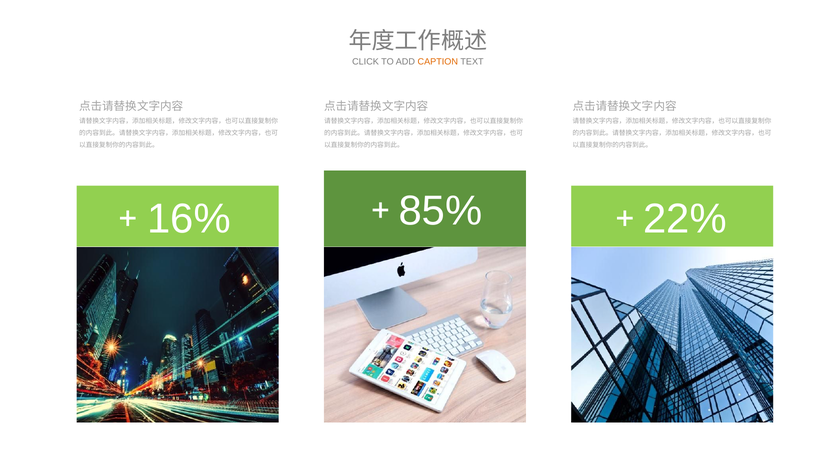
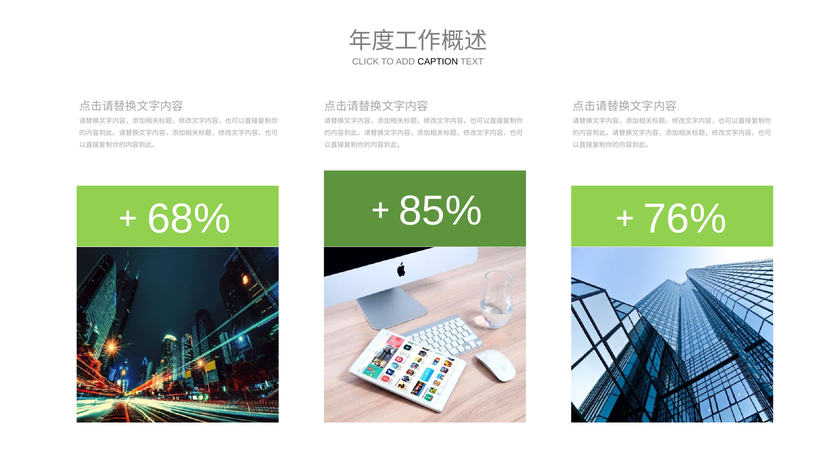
CAPTION colour: orange -> black (438, 62)
16%: 16% -> 68% (189, 219)
22%: 22% -> 76% (685, 219)
